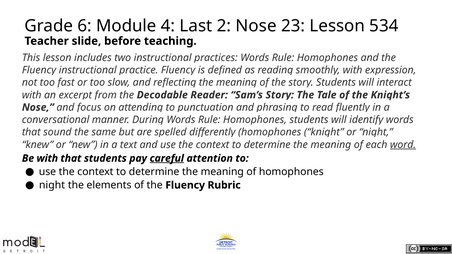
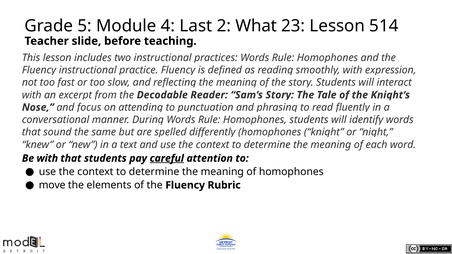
6: 6 -> 5 (85, 26)
2 Nose: Nose -> What (256, 26)
534: 534 -> 514 (384, 26)
word underline: present -> none (403, 145)
night: night -> move (52, 185)
